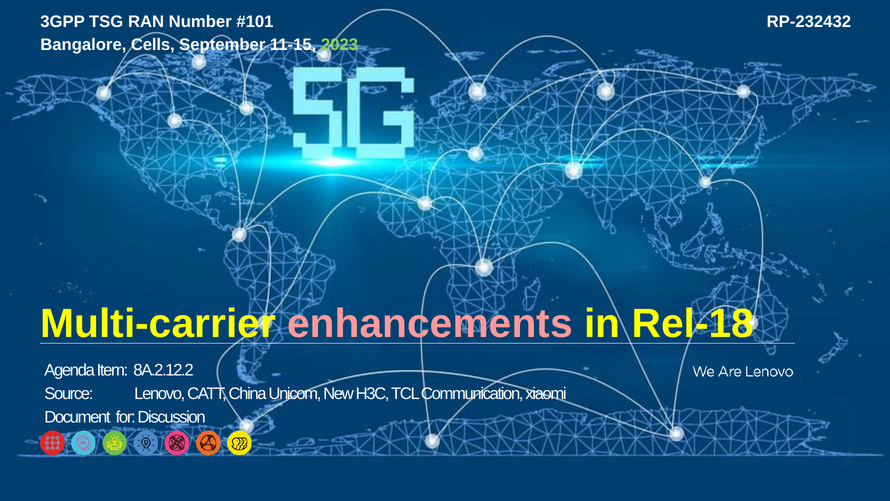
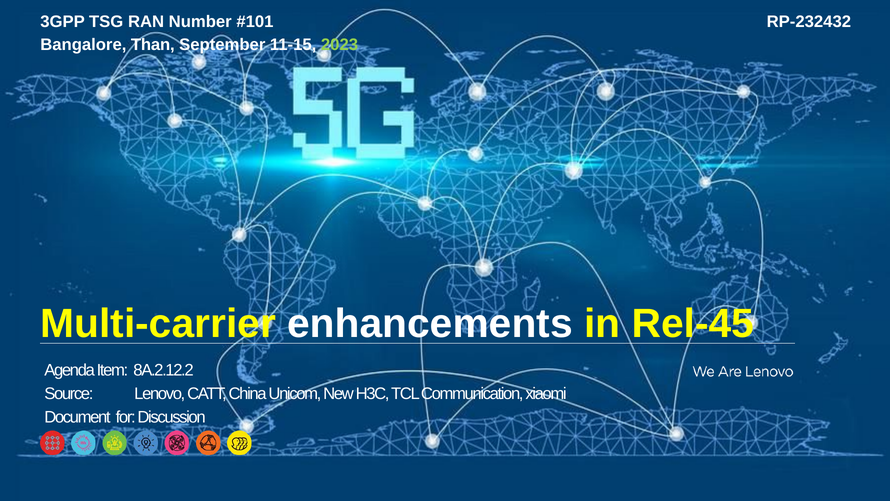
Cells: Cells -> Than (153, 45)
enhancements colour: pink -> white (430, 324)
Rel-18: Rel-18 -> Rel-45 (693, 324)
